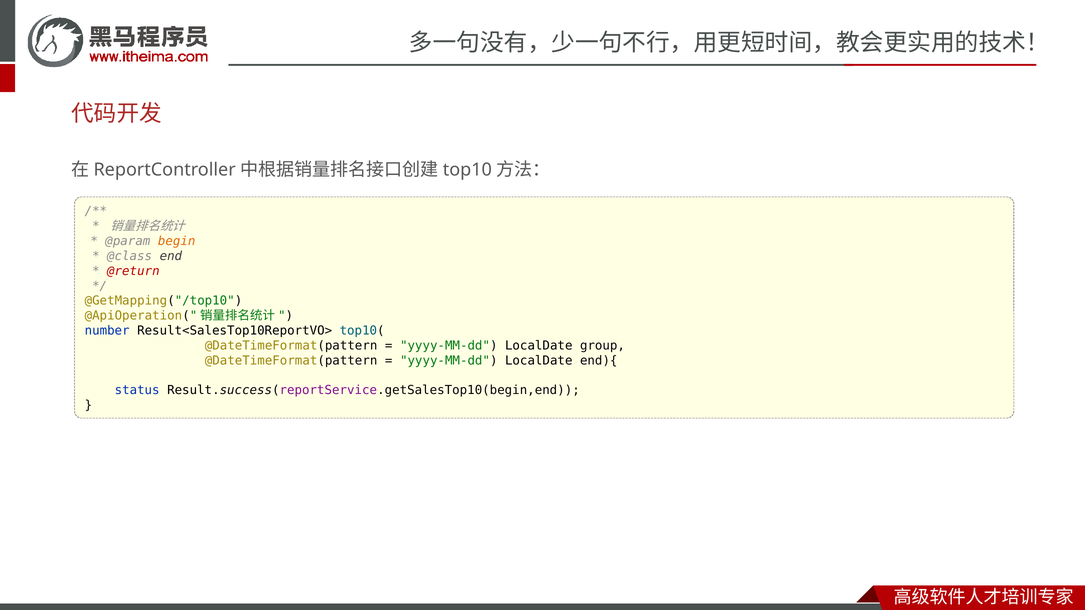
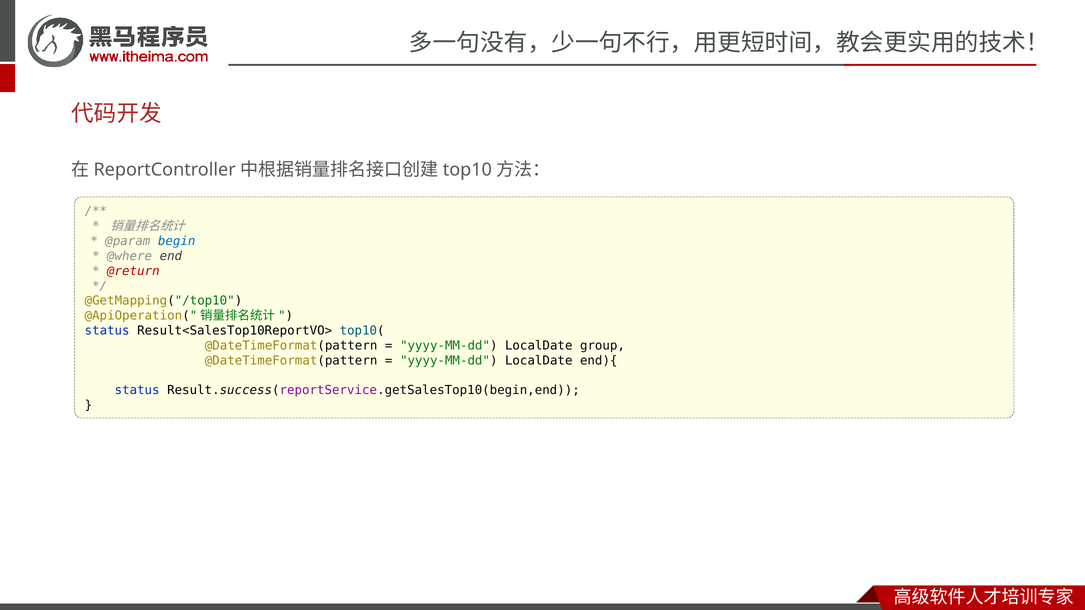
begin colour: orange -> blue (177, 241)
@class: @class -> @where (130, 256)
number: number -> status (107, 331)
